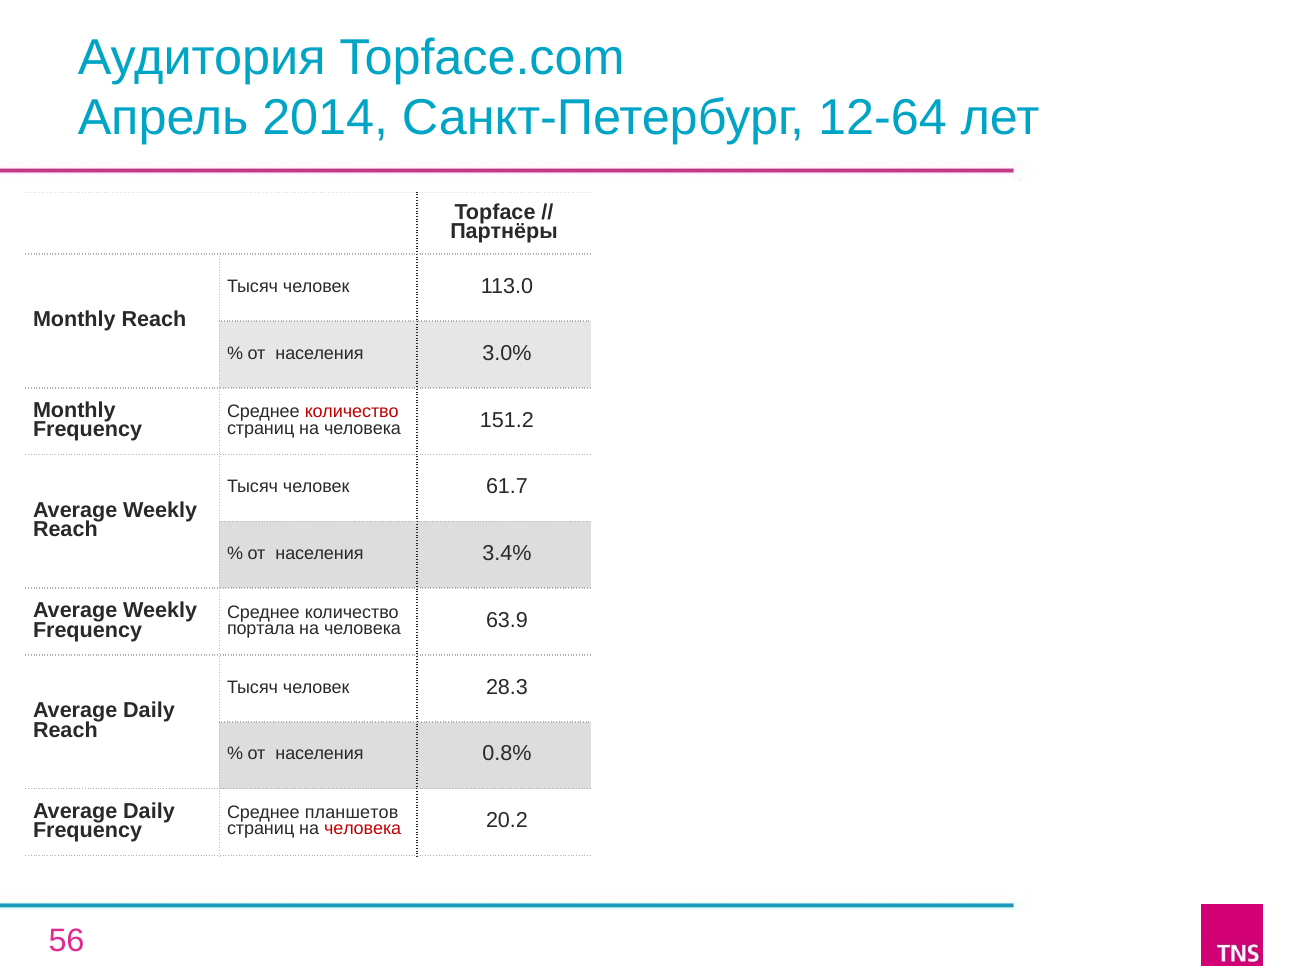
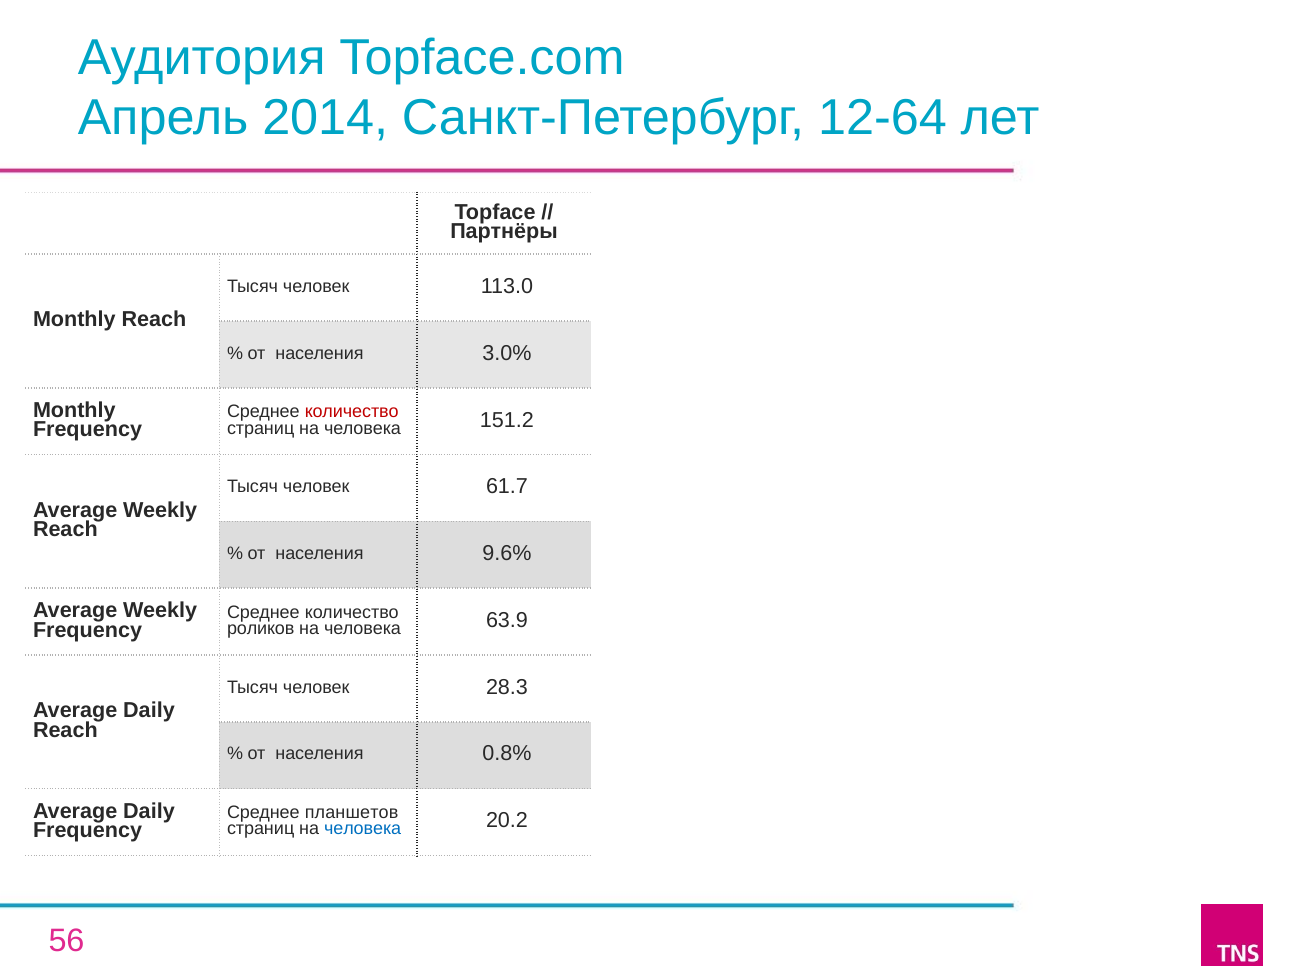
3.4%: 3.4% -> 9.6% (507, 553)
портала: портала -> роликов (261, 628)
человека colour: red -> blue (363, 829)
